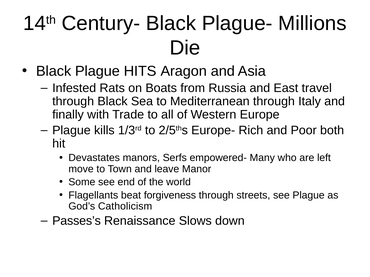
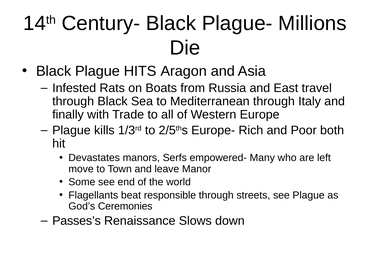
forgiveness: forgiveness -> responsible (170, 196)
Catholicism: Catholicism -> Ceremonies (125, 207)
